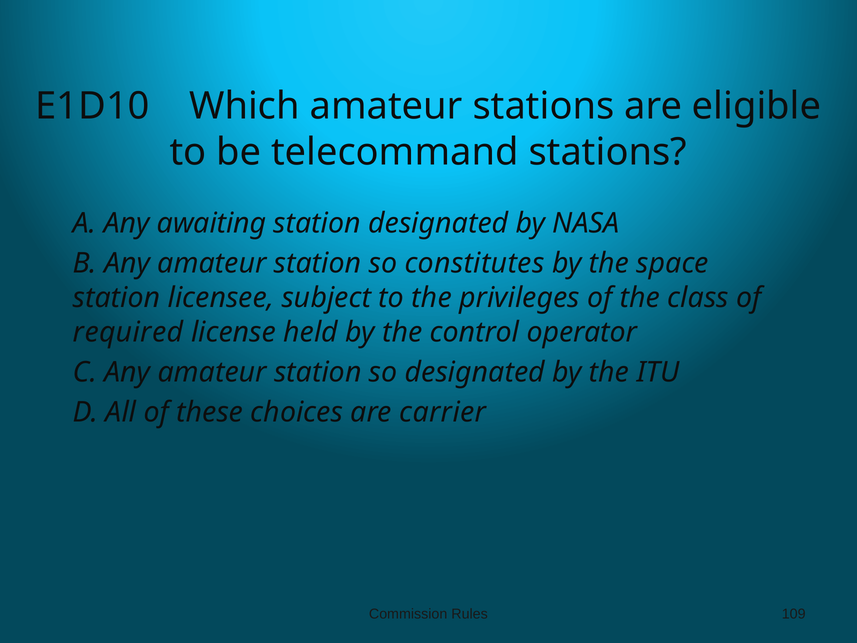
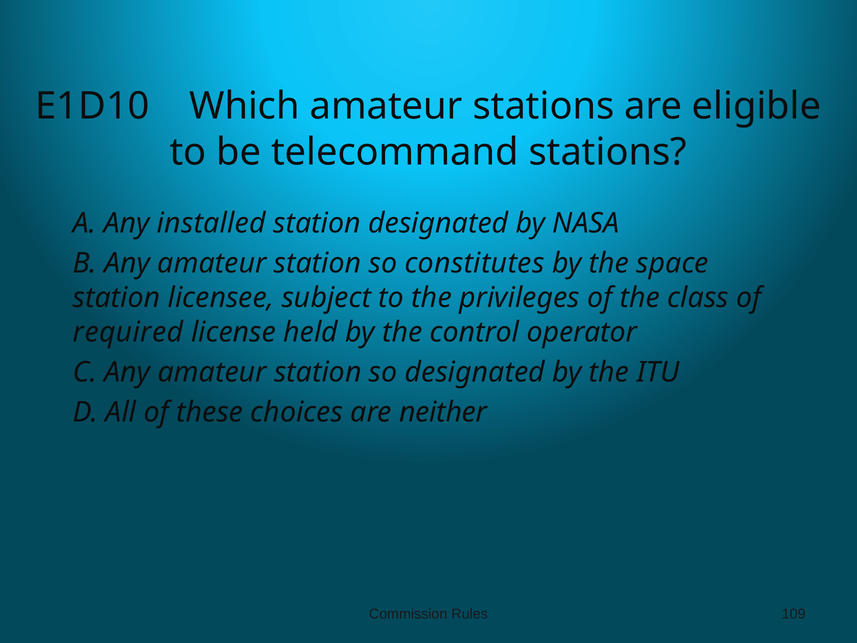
awaiting: awaiting -> installed (211, 223)
carrier: carrier -> neither (443, 412)
